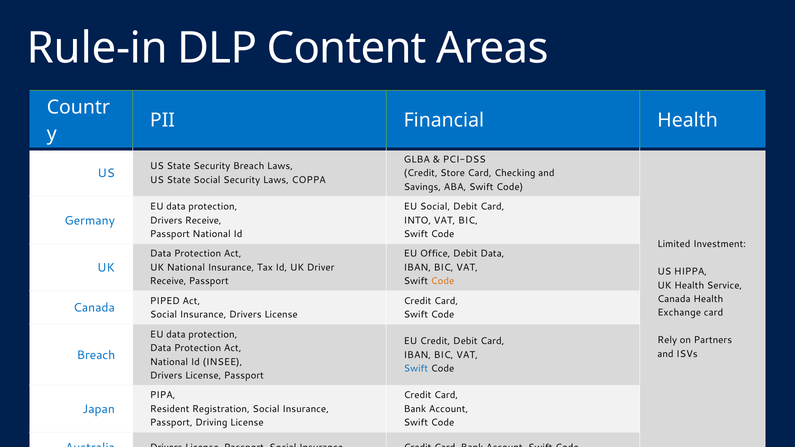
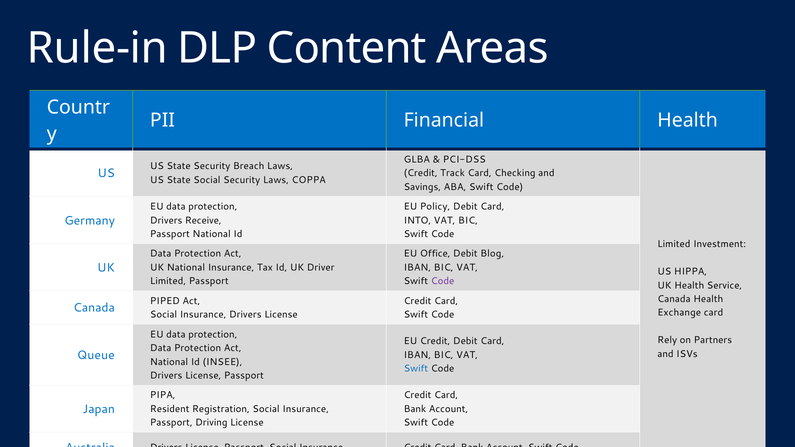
Store: Store -> Track (453, 173)
EU Social: Social -> Policy (435, 207)
Debit Data: Data -> Blog (492, 254)
Receive: Receive -> Limited (168, 281)
Code colour: orange -> purple (443, 281)
Breach: Breach -> Queue (96, 355)
